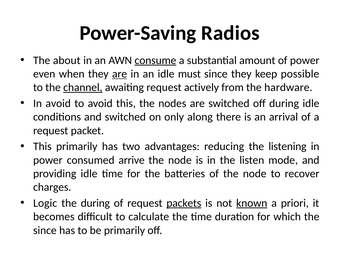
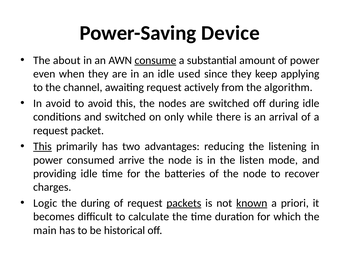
Radios: Radios -> Device (230, 33)
are underline: present -> none (120, 74)
must: must -> used (189, 74)
possible: possible -> applying (300, 74)
channel underline: present -> none (83, 87)
hardware: hardware -> algorithm (288, 87)
along: along -> while (200, 117)
This underline: none -> present (42, 146)
since: since -> main (45, 230)
be primarily: primarily -> historical (125, 230)
